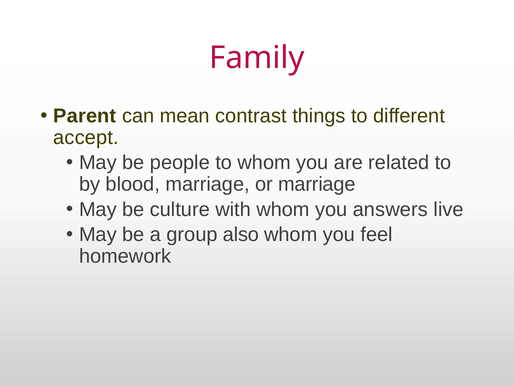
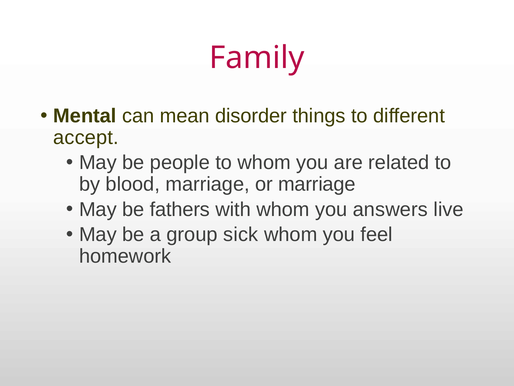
Parent: Parent -> Mental (85, 116)
contrast: contrast -> disorder (251, 116)
culture: culture -> fathers (180, 209)
also: also -> sick (241, 234)
